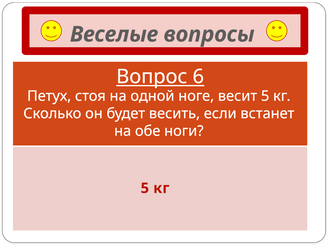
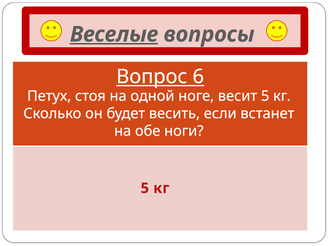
Веселые underline: none -> present (114, 34)
